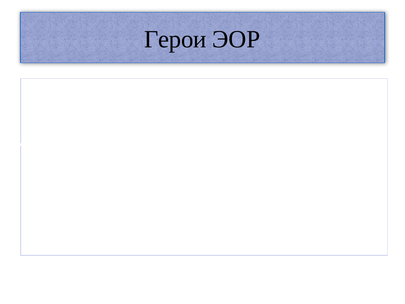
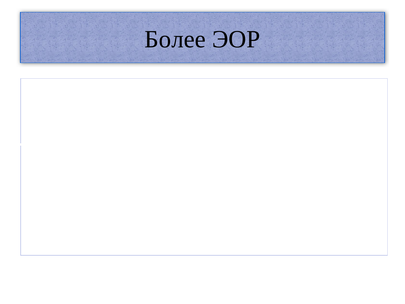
Герои: Герои -> Более (175, 39)
